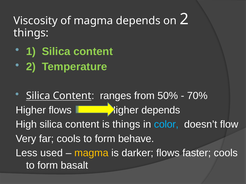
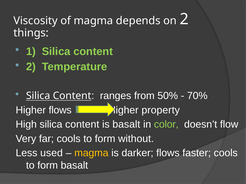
depends: depends -> property (161, 110)
is things: things -> basalt (126, 125)
color colour: light blue -> light green (166, 125)
behave: behave -> without (136, 139)
